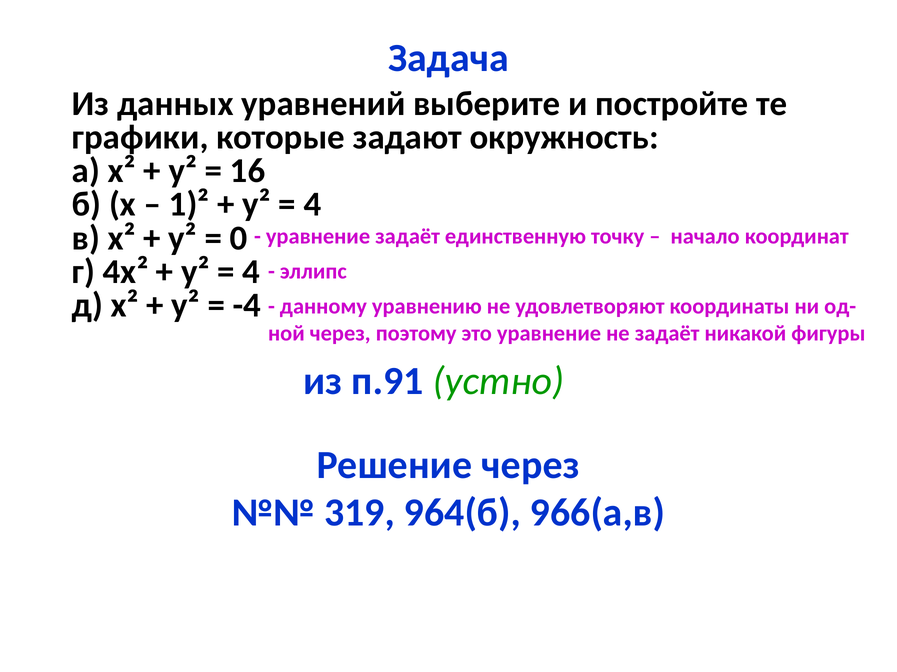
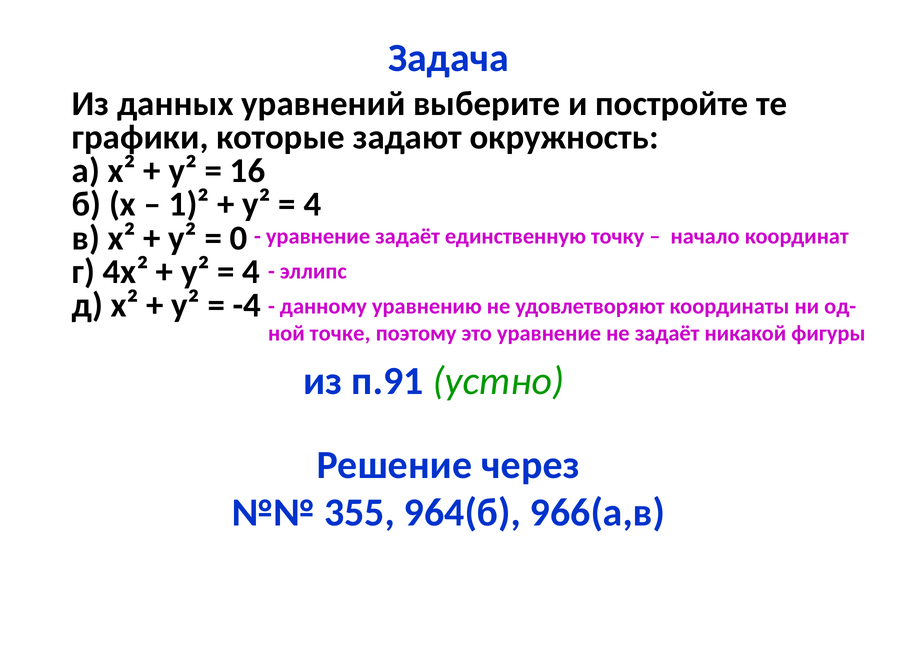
через: через -> точке (340, 334)
319: 319 -> 355 (359, 513)
